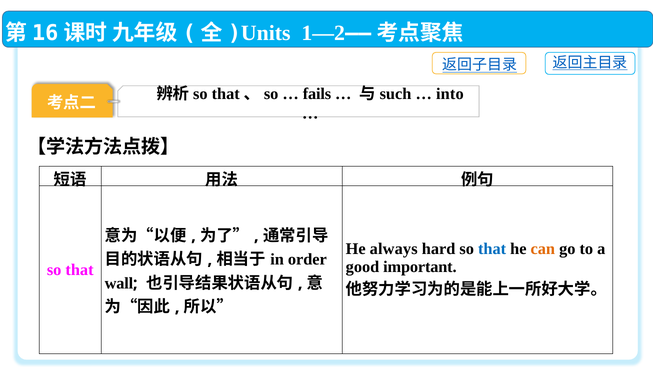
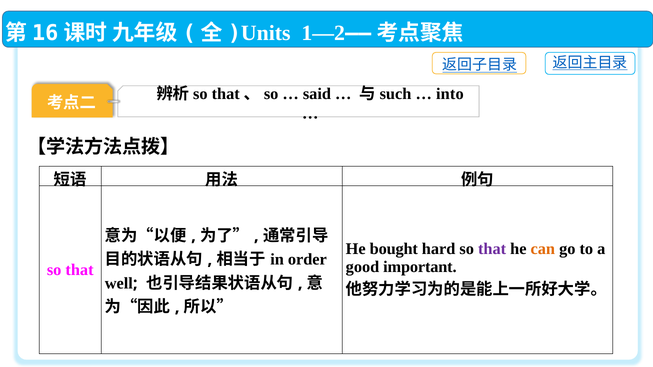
fails: fails -> said (317, 94)
always: always -> bought (394, 249)
that colour: blue -> purple (492, 249)
wall: wall -> well (119, 283)
